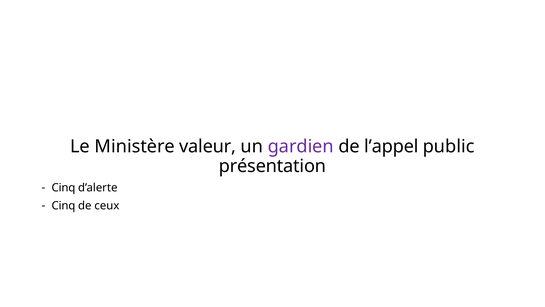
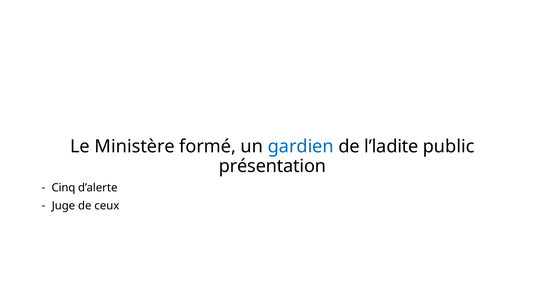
valeur: valeur -> formé (208, 146)
gardien colour: purple -> blue (301, 146)
l’appel: l’appel -> l’ladite (391, 146)
Cinq: Cinq -> Juge (63, 205)
